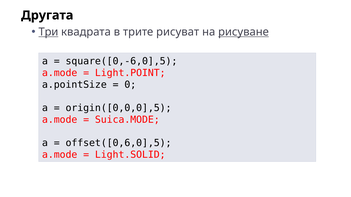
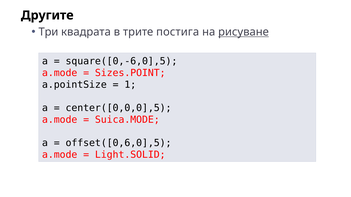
Другата: Другата -> Другите (47, 15)
Три underline: present -> none (48, 32)
рисуват: рисуват -> постига (178, 32)
Light.POINT: Light.POINT -> Sizes.POINT (130, 73)
0: 0 -> 1 (130, 85)
origin([0,0,0],5: origin([0,0,0],5 -> center([0,0,0],5 (119, 108)
